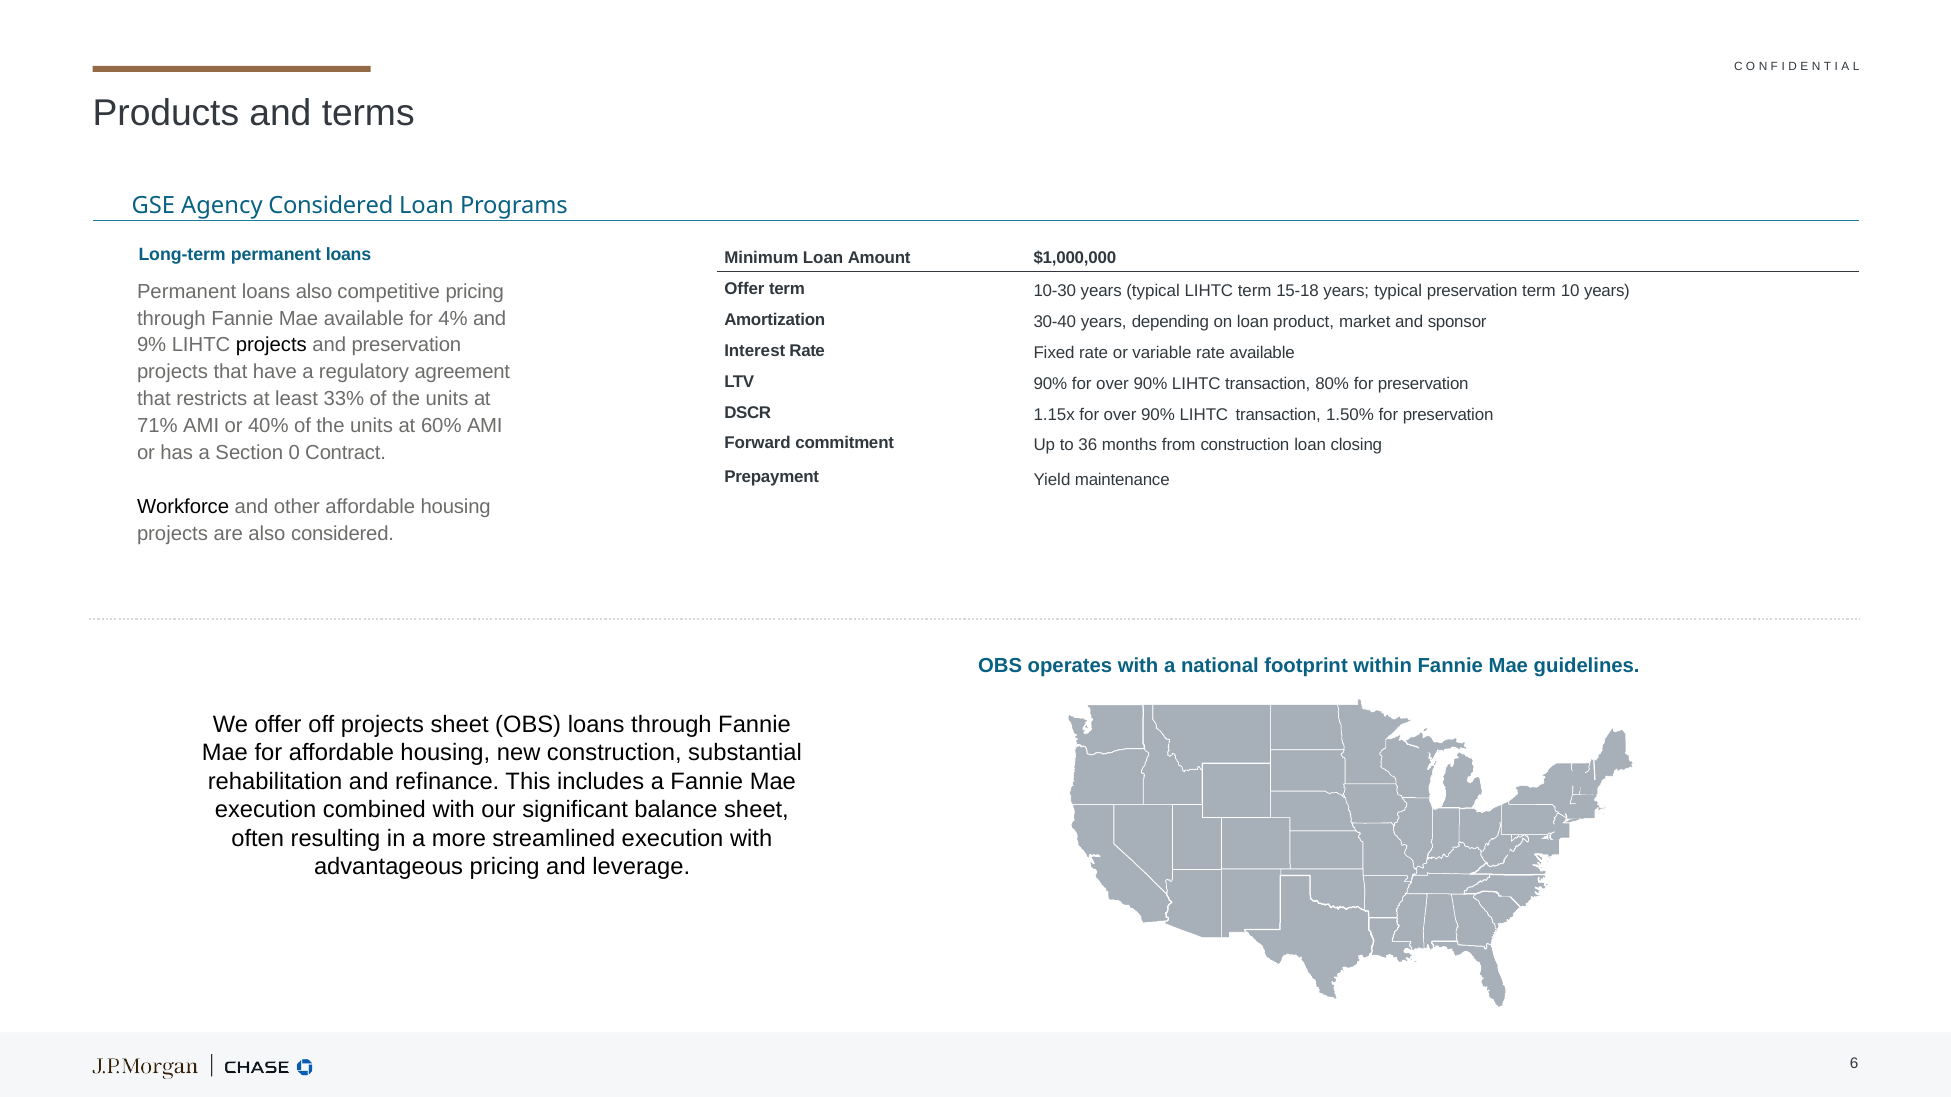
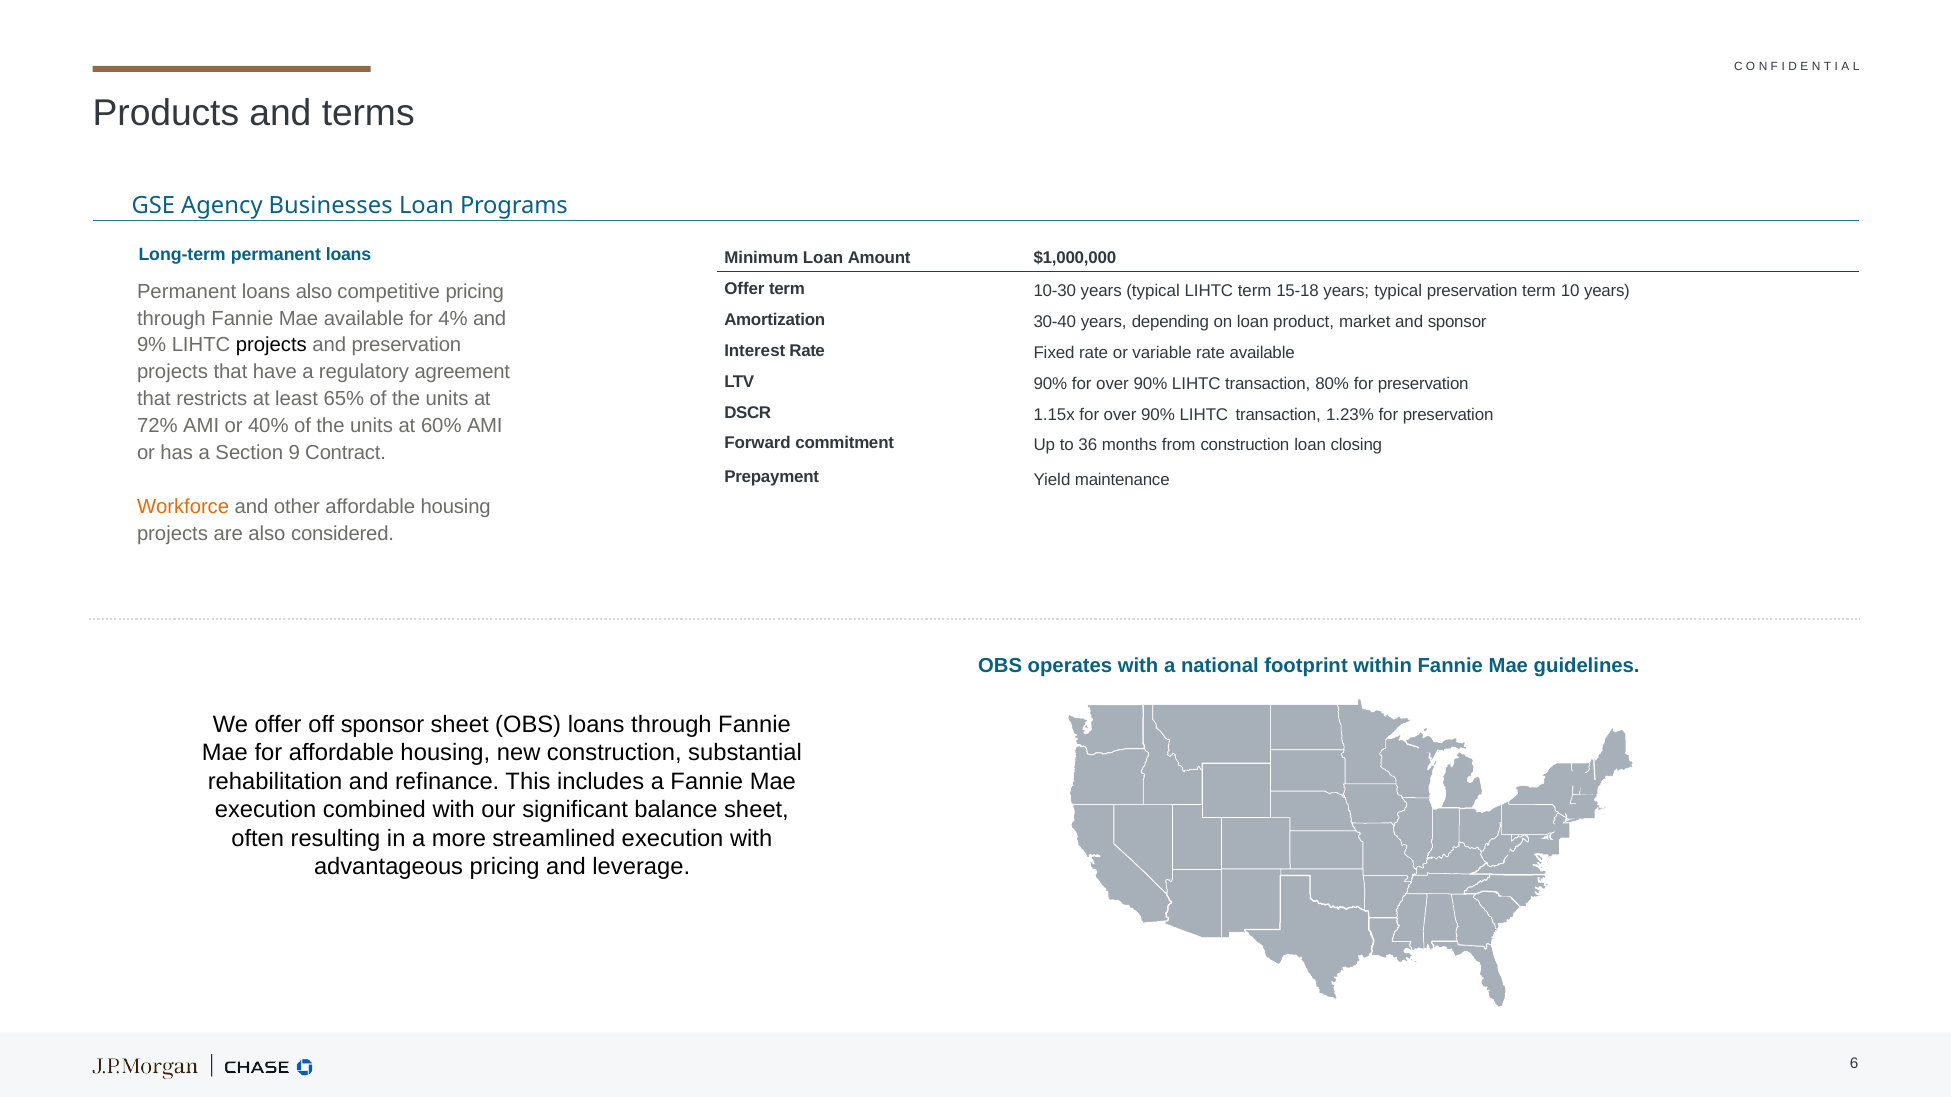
Agency Considered: Considered -> Businesses (331, 206)
33%: 33% -> 65% (344, 399)
1.50%: 1.50% -> 1.23% (1350, 415)
71%: 71% -> 72% (157, 426)
0: 0 -> 9 (294, 452)
Workforce colour: black -> orange (183, 507)
off projects: projects -> sponsor (382, 725)
